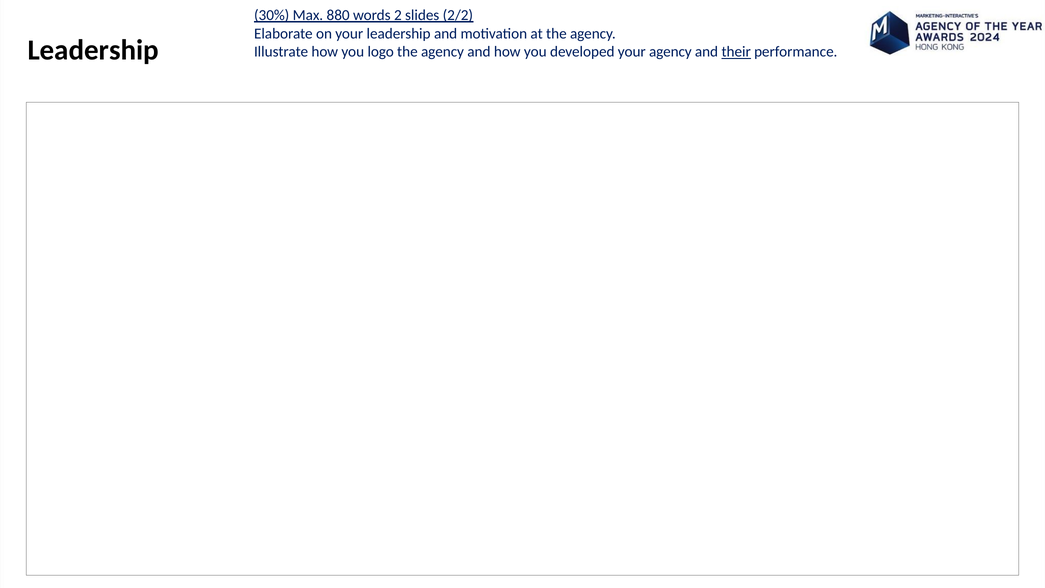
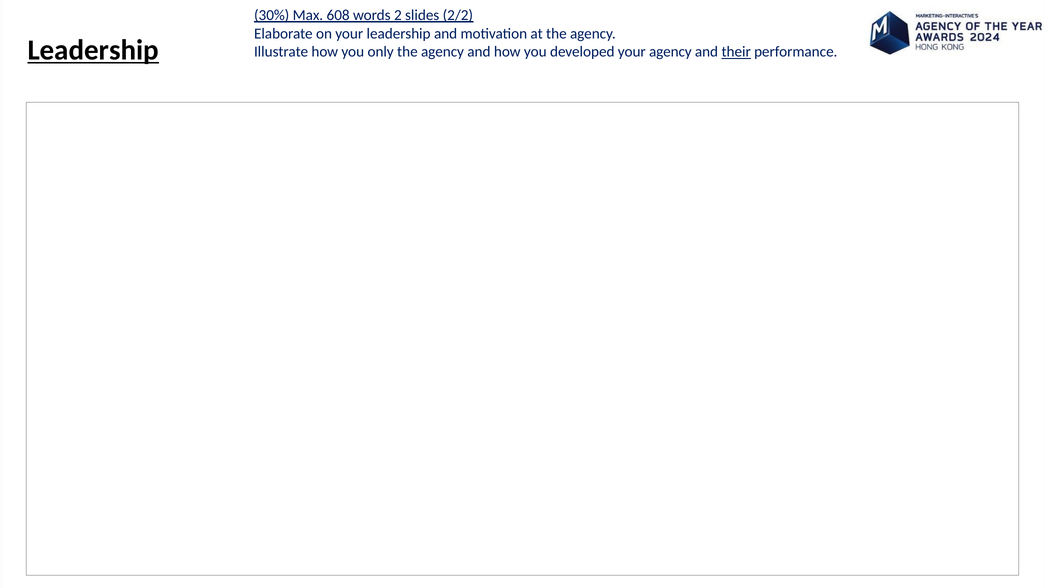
880: 880 -> 608 (338, 15)
Leadership underline: none -> present (93, 50)
logo: logo -> only (381, 52)
